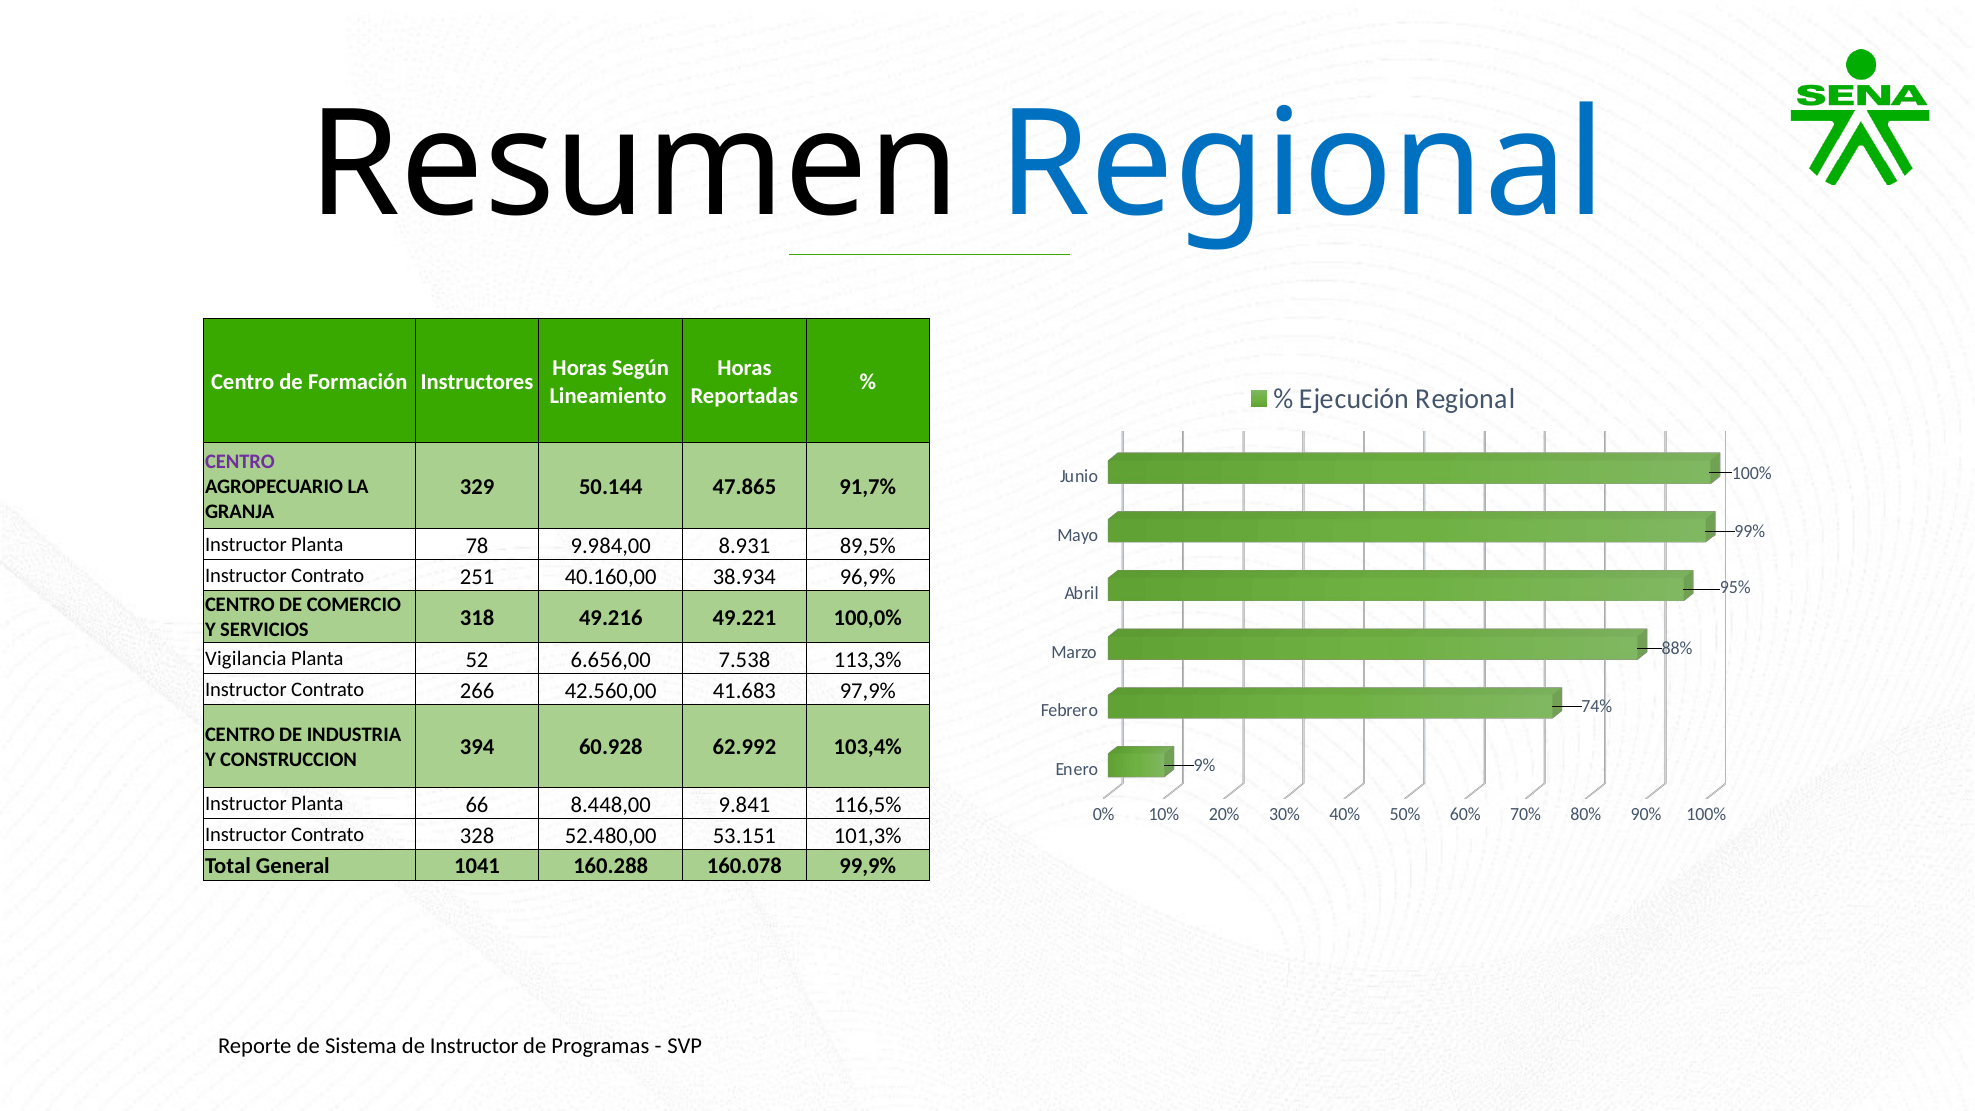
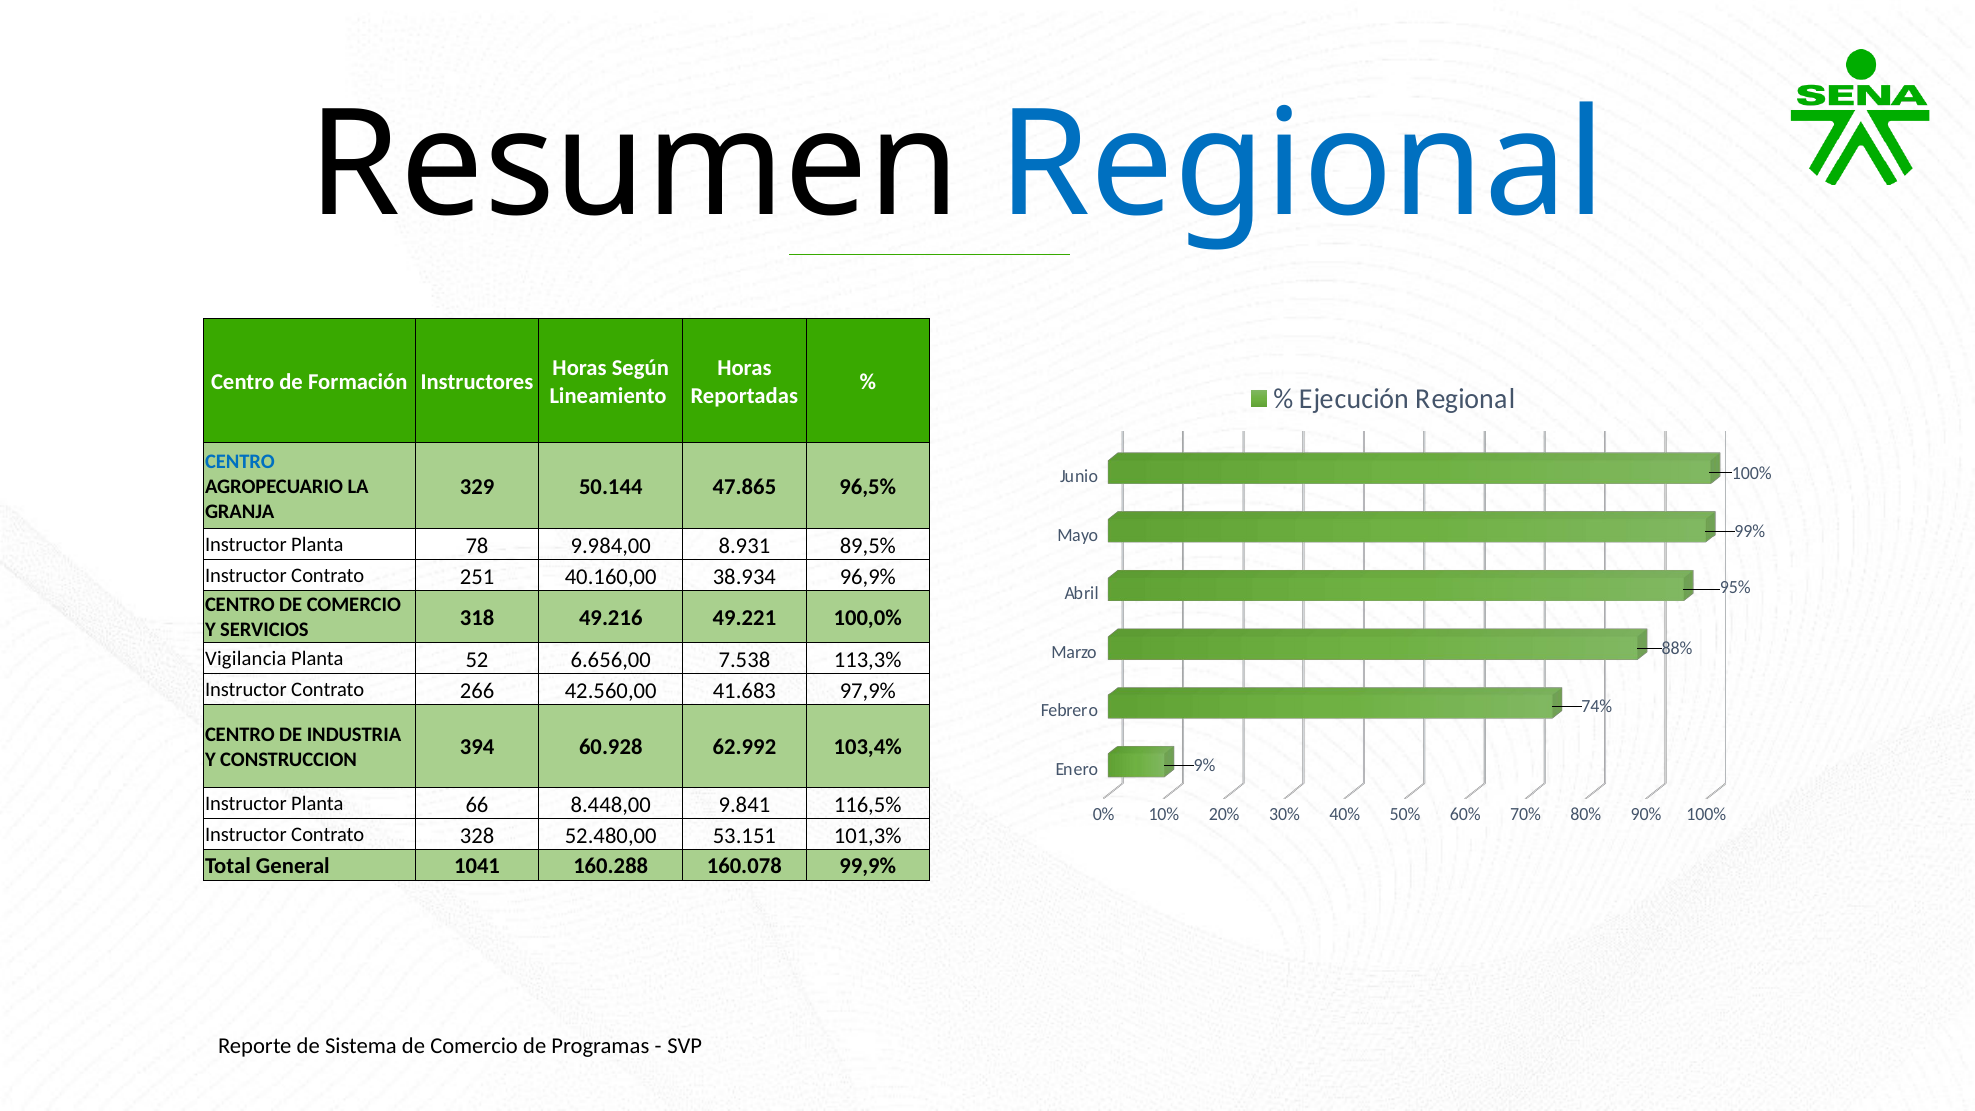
CENTRO colour: purple -> blue (240, 461)
91,7%: 91,7% -> 96,5% (868, 487)
Sistema de Instructor: Instructor -> Comercio (474, 1046)
